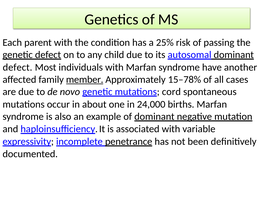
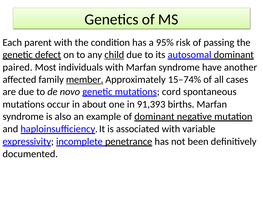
25%: 25% -> 95% (165, 43)
child underline: none -> present (114, 55)
defect: defect -> paired (18, 67)
15–78%: 15–78% -> 15–74% (185, 80)
24,000: 24,000 -> 91,393 (151, 104)
